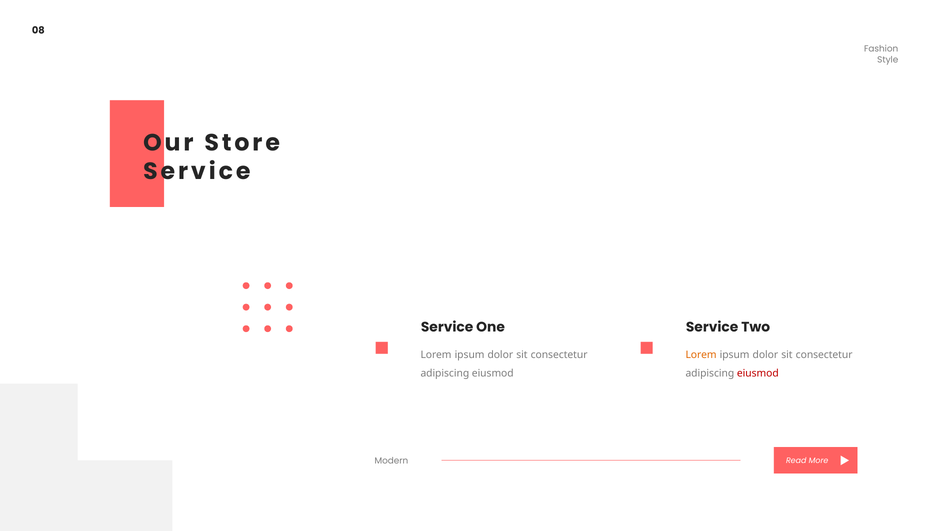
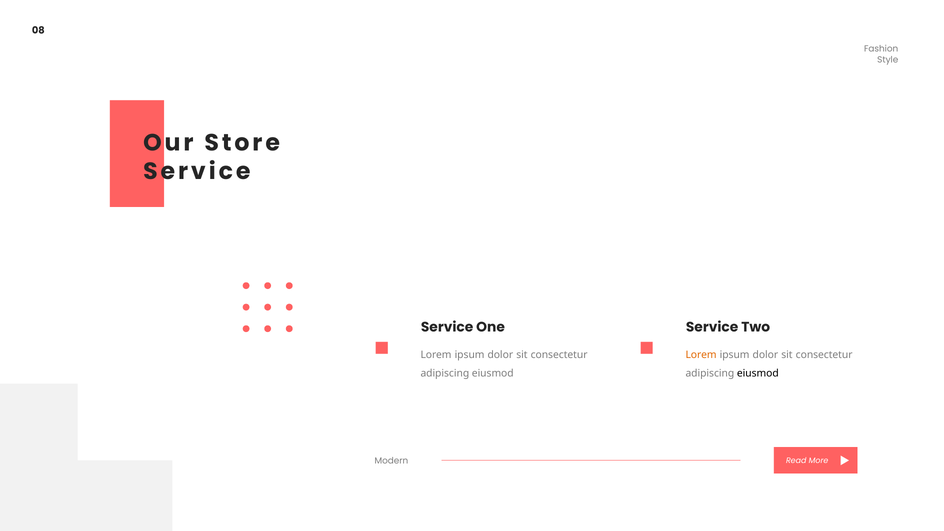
eiusmod colour: red -> black (758, 374)
